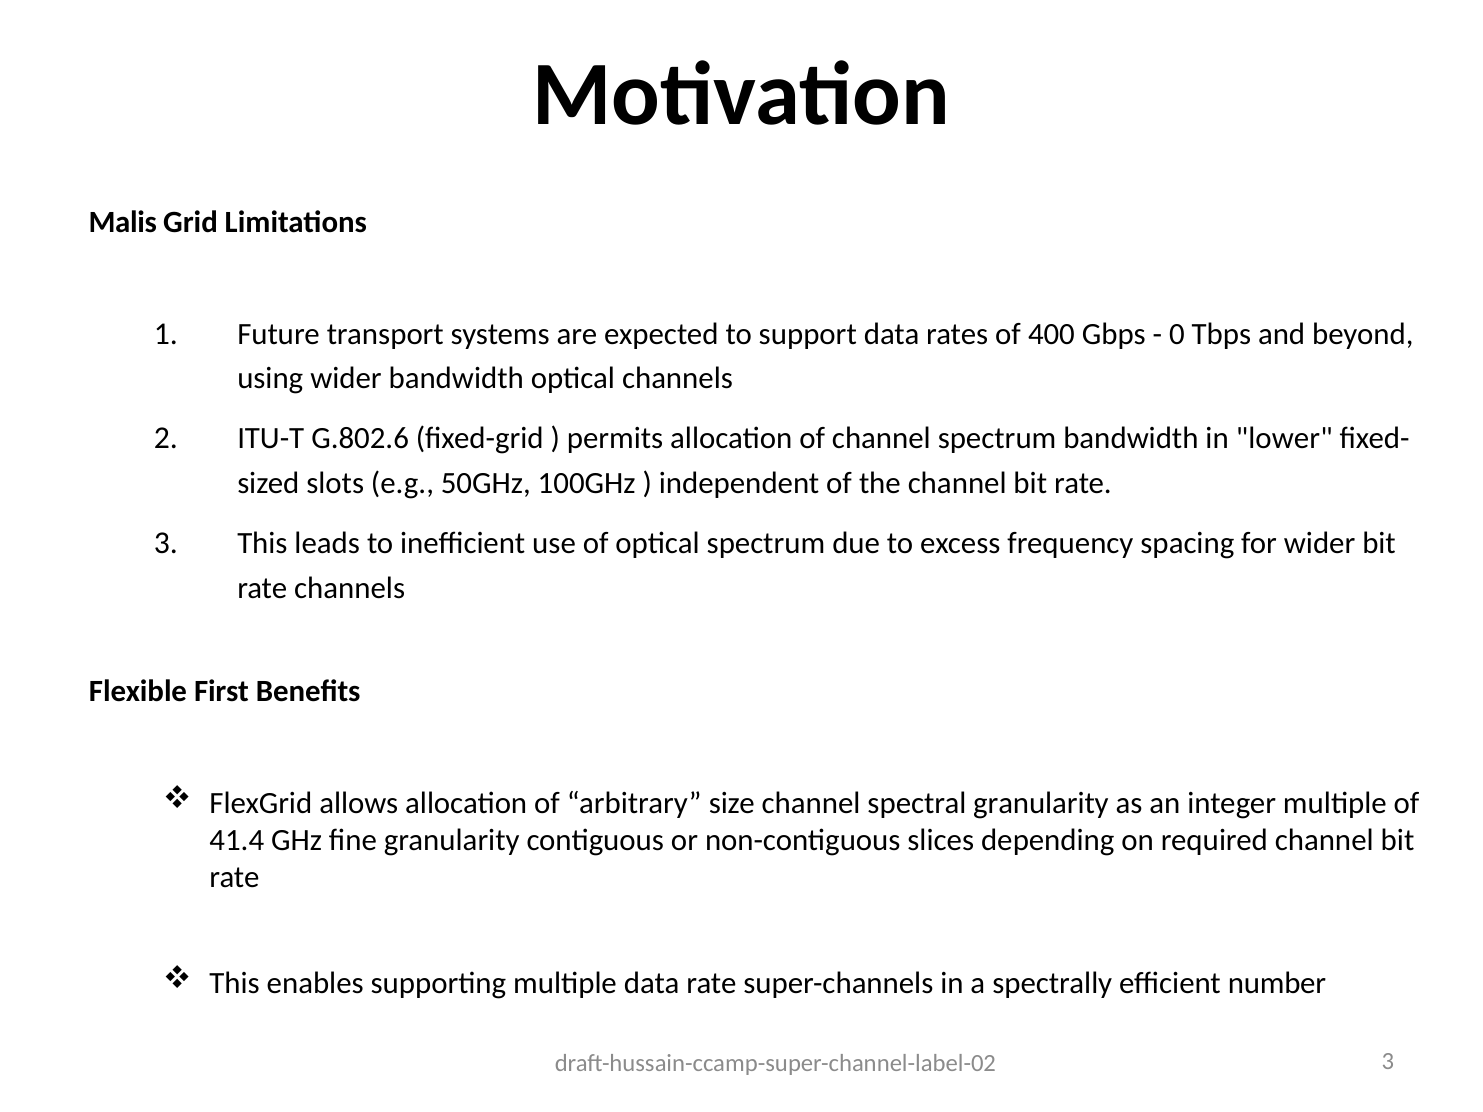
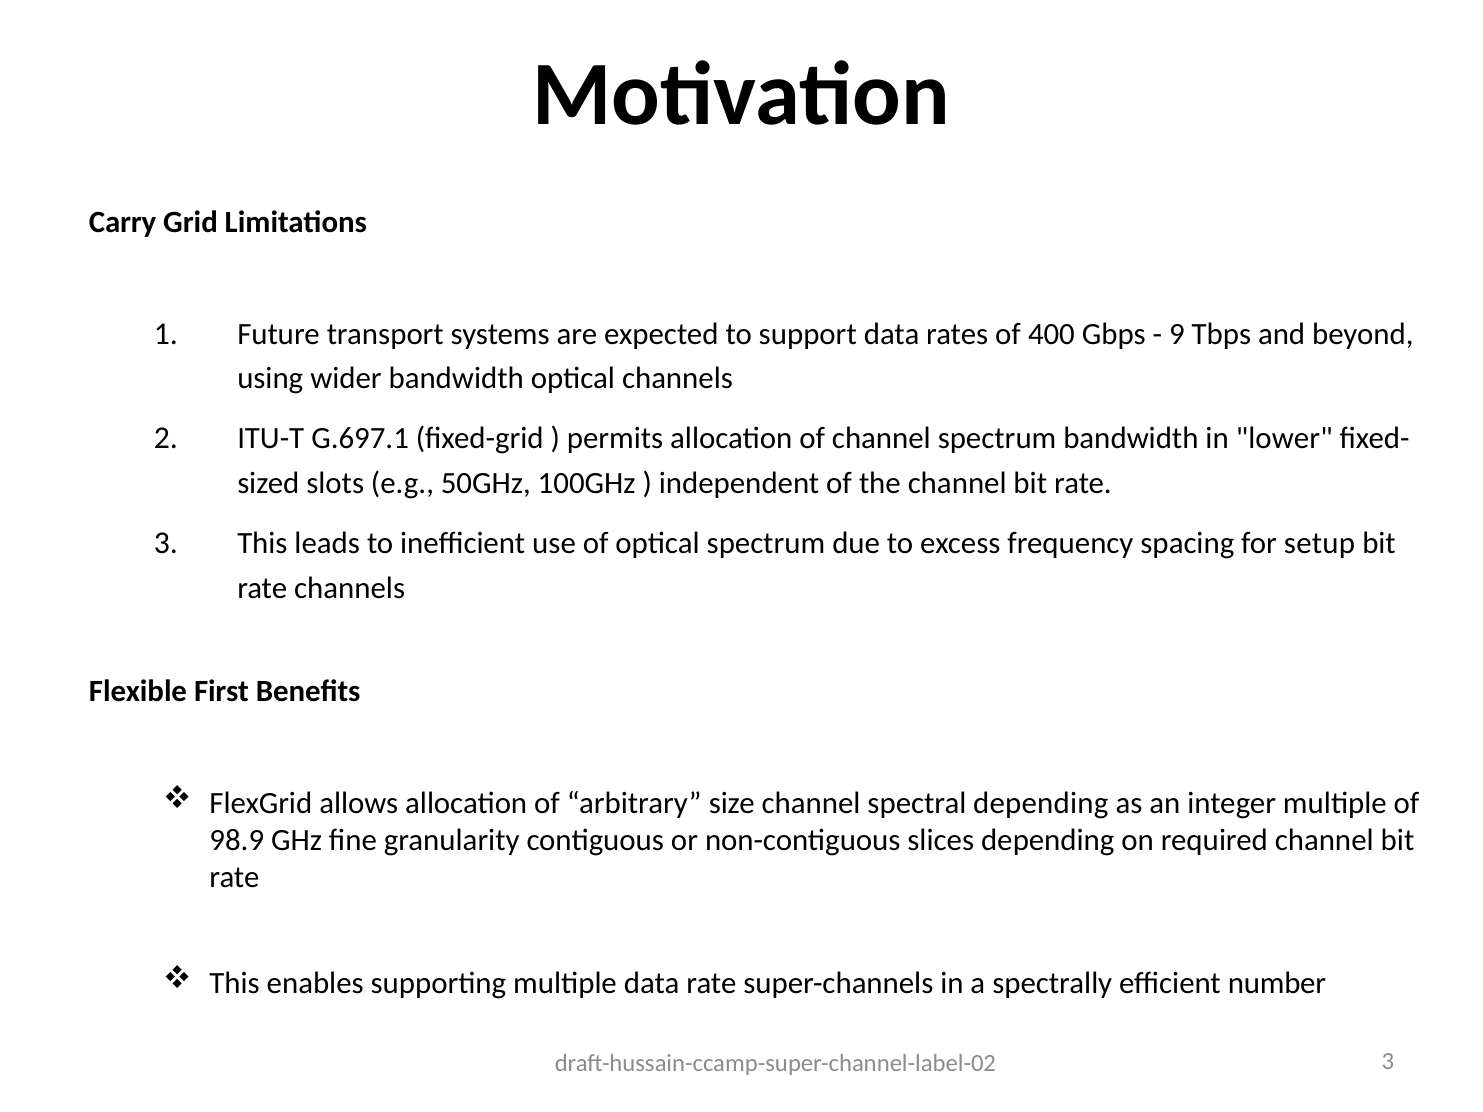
Malis: Malis -> Carry (123, 222)
0: 0 -> 9 (1177, 334)
G.802.6: G.802.6 -> G.697.1 (360, 439)
for wider: wider -> setup (1319, 543)
spectral granularity: granularity -> depending (1041, 804)
41.4: 41.4 -> 98.9 (237, 841)
